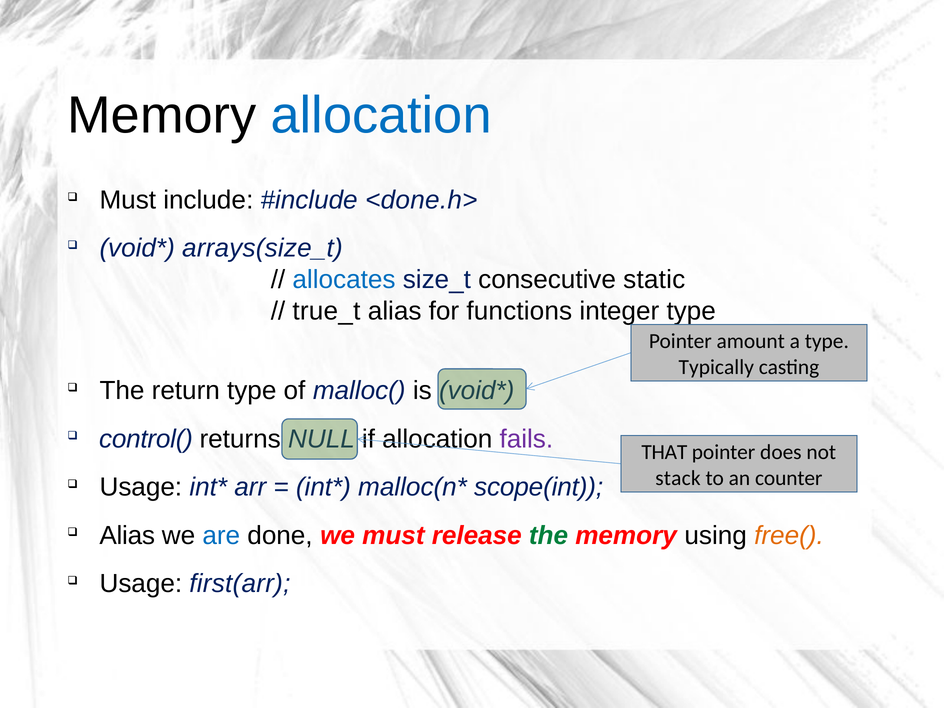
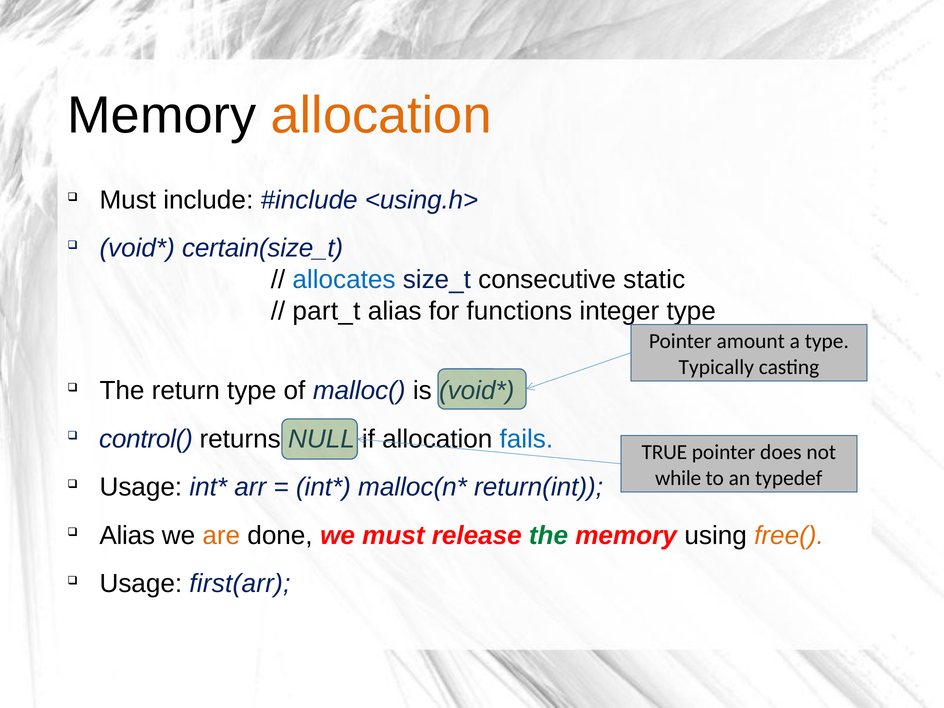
allocation colour: blue -> orange (381, 116)
<done.h>: <done.h> -> <using.h> (422, 200)
arrays(size_t: arrays(size_t -> certain(size_t (263, 248)
true_t: true_t -> part_t (326, 311)
fails colour: purple -> blue (526, 439)
THAT: THAT -> TRUE (664, 452)
stack: stack -> while (678, 478)
counter: counter -> typedef (789, 478)
scope(int: scope(int -> return(int (539, 487)
are colour: blue -> orange (221, 535)
